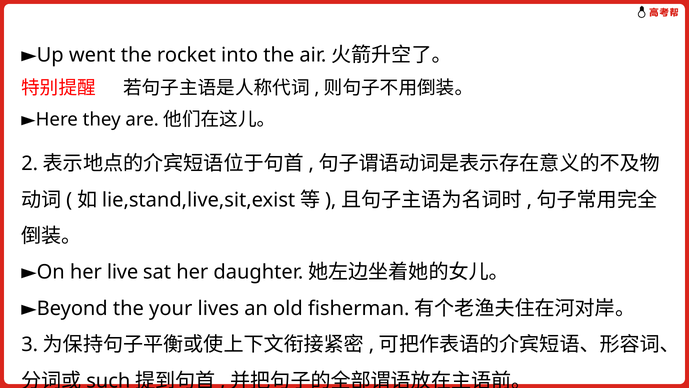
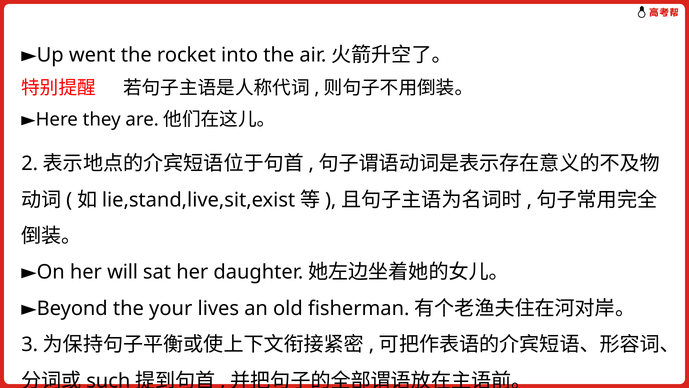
live: live -> will (123, 272)
